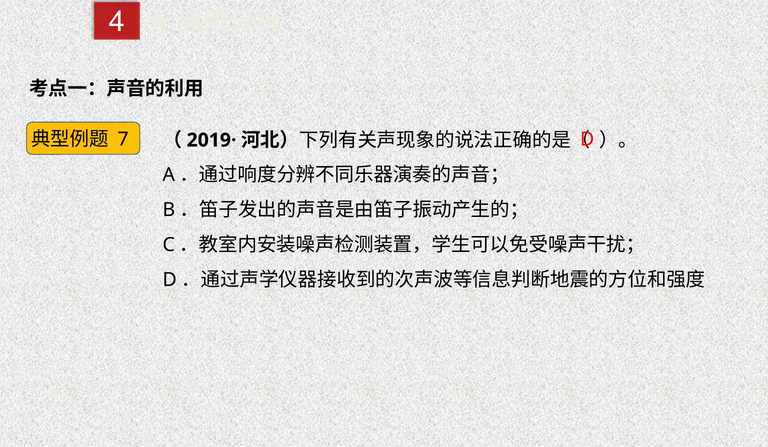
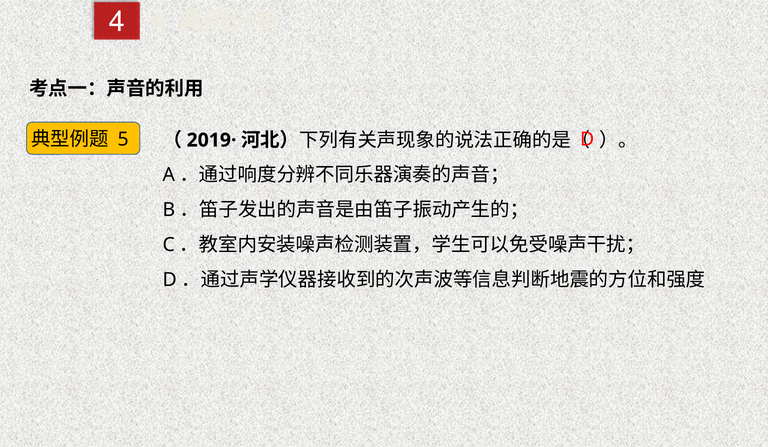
7: 7 -> 5 (123, 140)
